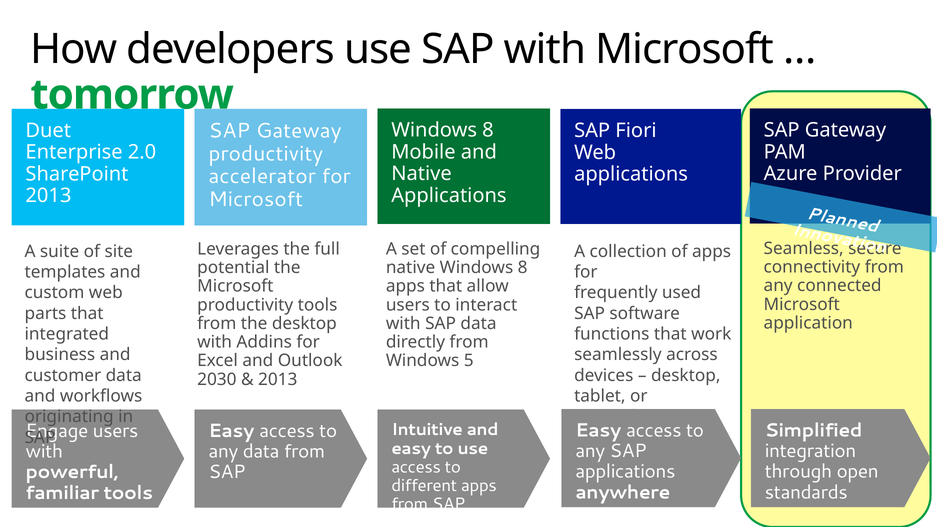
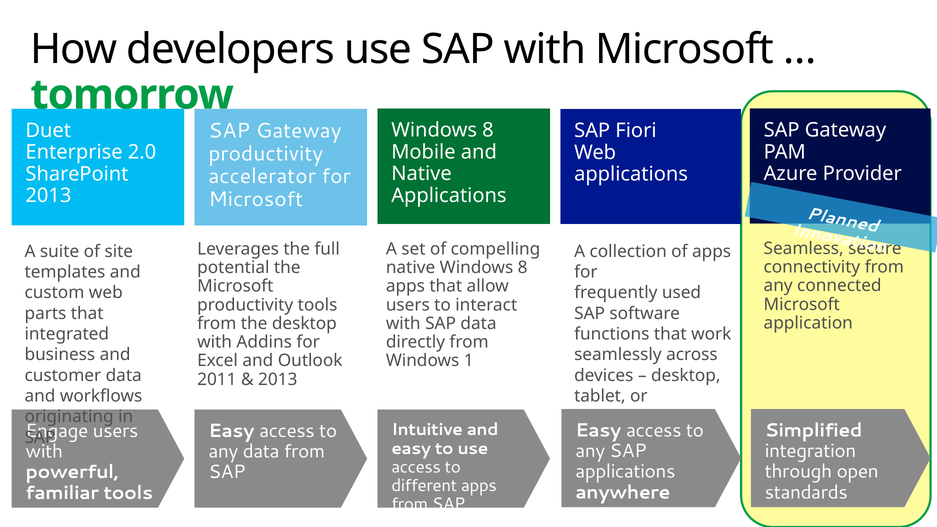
5: 5 -> 1 (469, 361)
2030: 2030 -> 2011 (217, 379)
